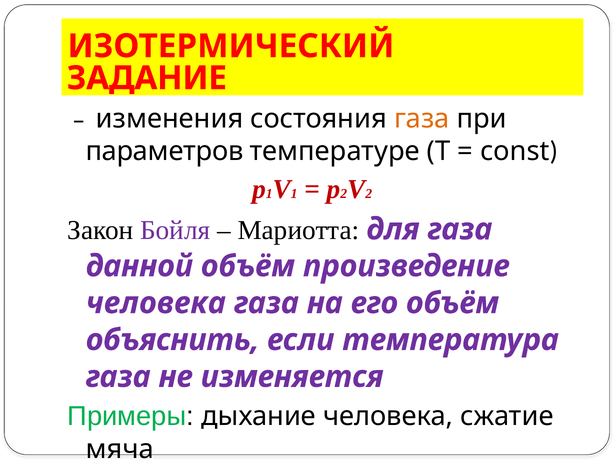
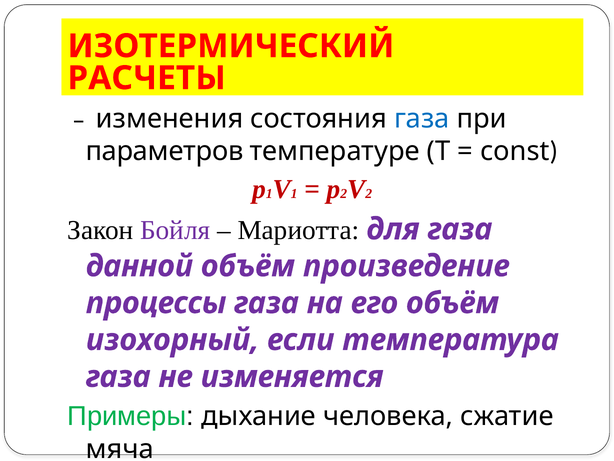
ЗАДАНИЕ: ЗАДАНИЕ -> РАСЧЕТЫ (147, 78)
газа colour: orange -> blue (422, 119)
человека: человека -> процессы (156, 303)
объяснить: объяснить -> изохорный (172, 340)
